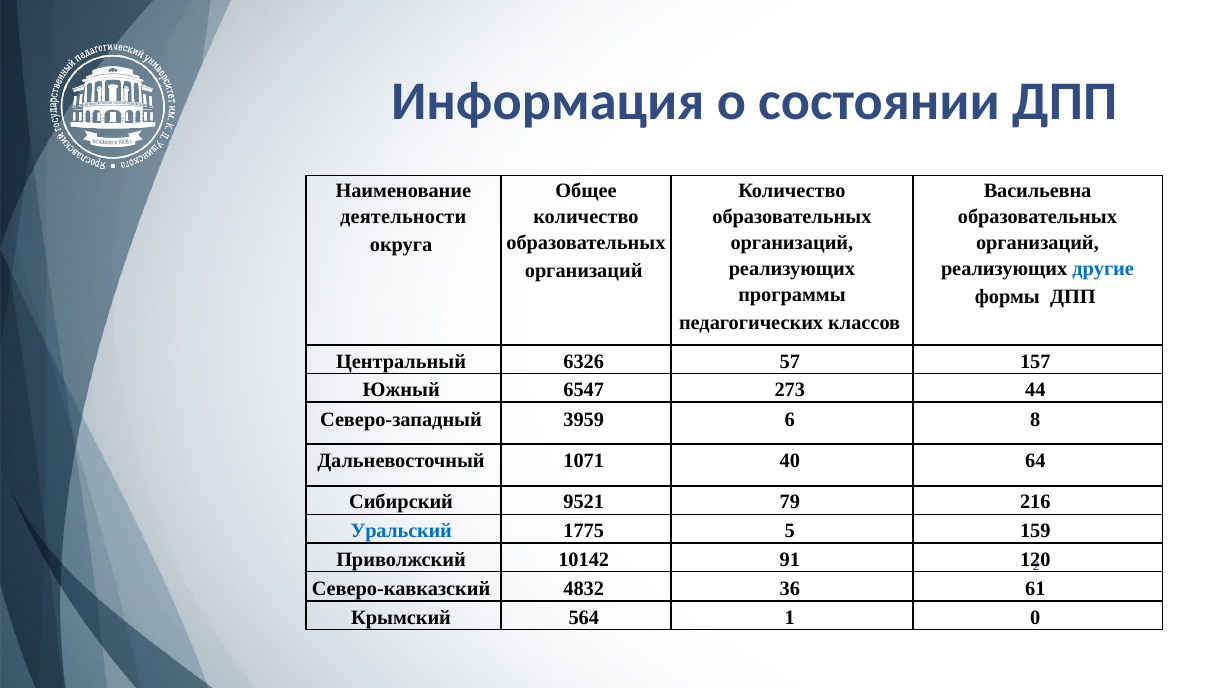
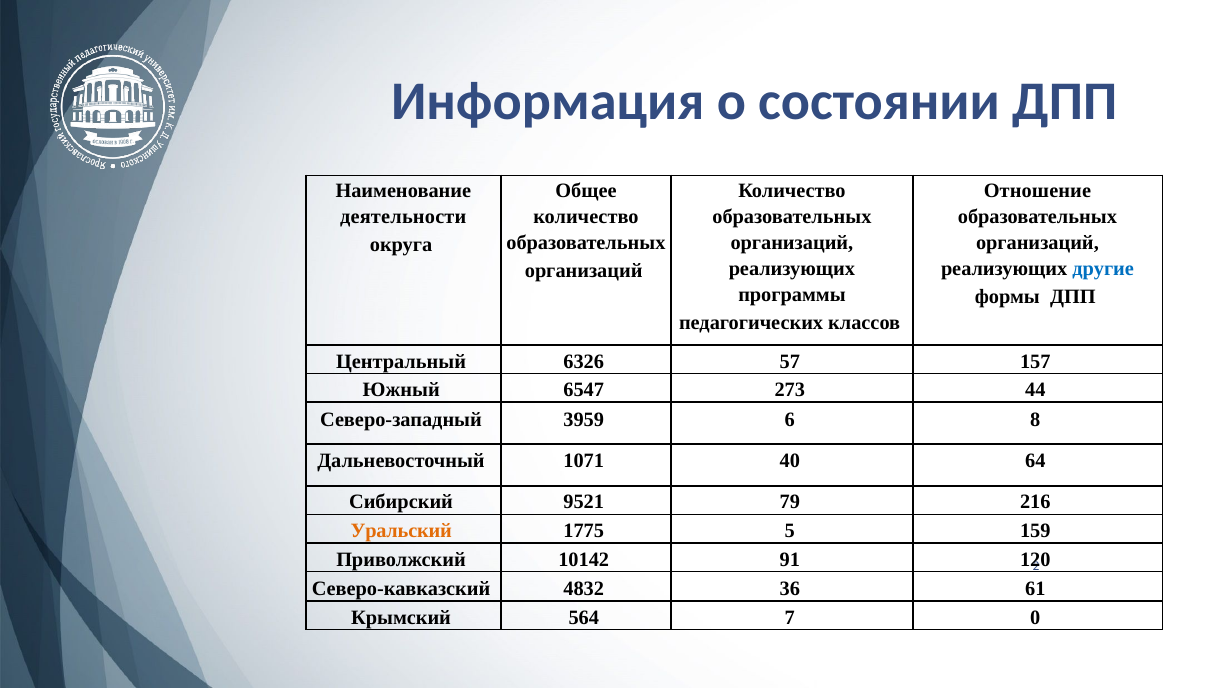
Васильевна: Васильевна -> Отношение (1037, 191)
Уральский colour: blue -> orange (401, 530)
1: 1 -> 7 (790, 617)
